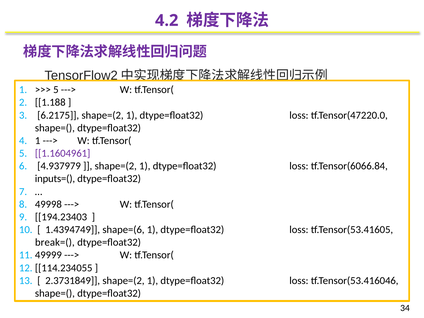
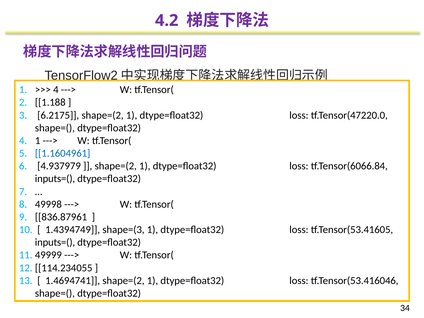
5: 5 -> 4 (56, 90)
1.1604961 colour: purple -> blue (63, 153)
194.23403: 194.23403 -> 836.87961 (61, 217)
shape=(6: shape=(6 -> shape=(3 (123, 230)
break=(: break=( -> inputs=( (55, 242)
2.3731849: 2.3731849 -> 1.4694741 (73, 281)
